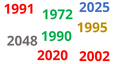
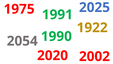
1991: 1991 -> 1975 (19, 9)
1972: 1972 -> 1991 (57, 15)
1995: 1995 -> 1922 (92, 28)
2048: 2048 -> 2054 (22, 41)
